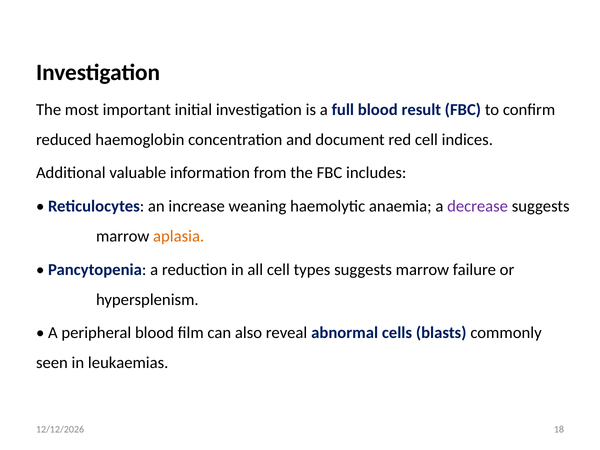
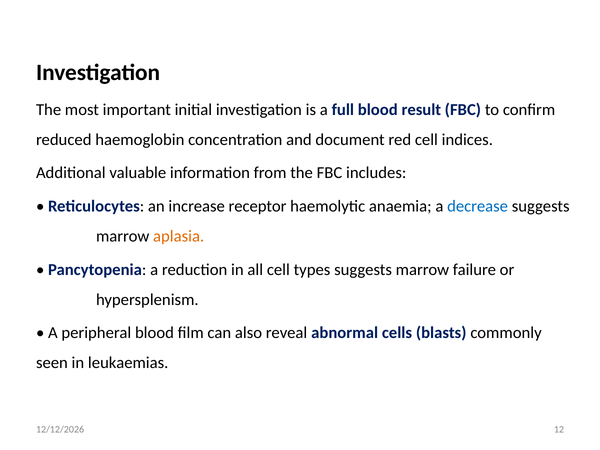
weaning: weaning -> receptor (258, 206)
decrease colour: purple -> blue (478, 206)
18: 18 -> 12 (559, 430)
